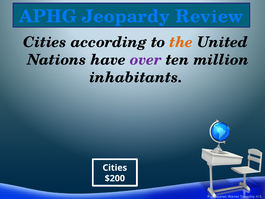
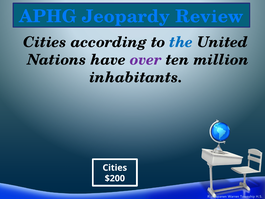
the colour: orange -> blue (181, 42)
